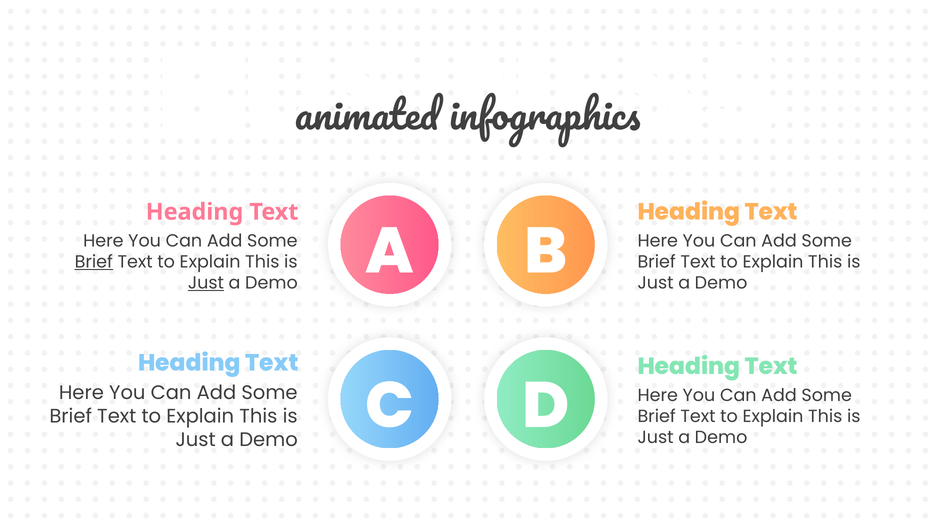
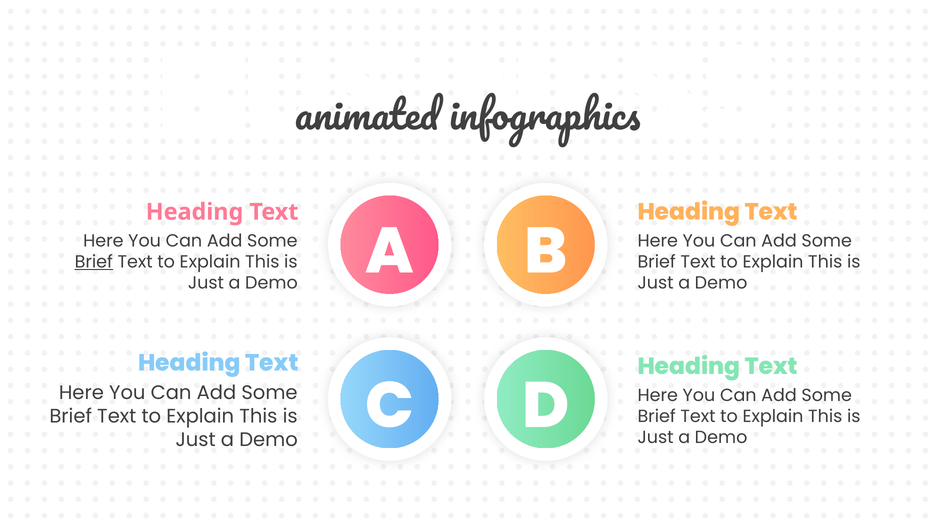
Just underline: present -> none (206, 283)
